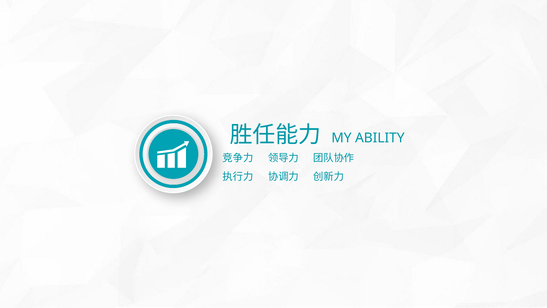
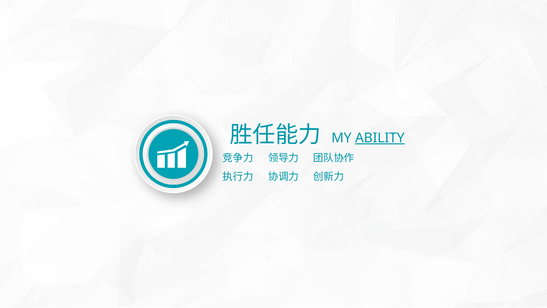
ABILITY underline: none -> present (380, 138)
